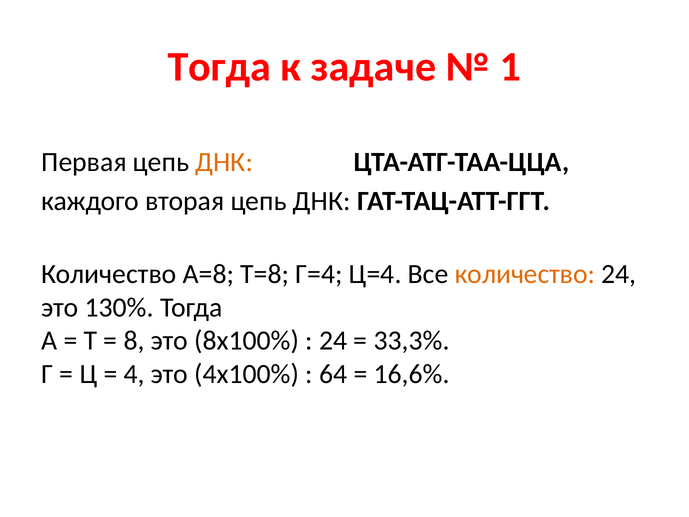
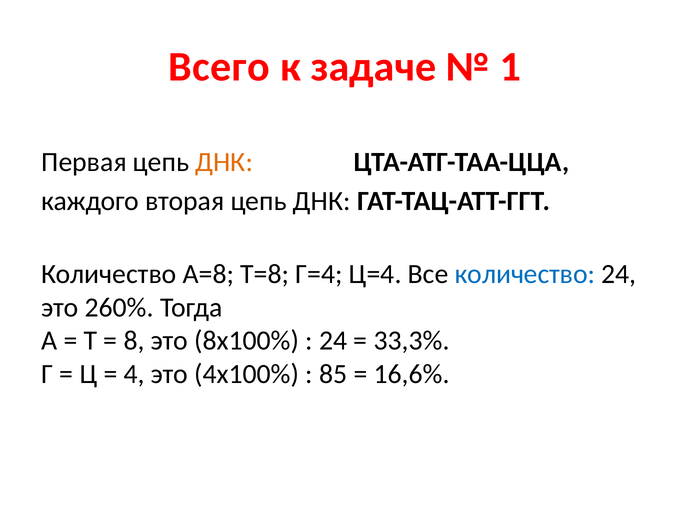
Тогда: Тогда -> Всего (219, 67)
количество colour: orange -> blue (525, 274)
130%: 130% -> 260% (119, 307)
64: 64 -> 85 (333, 374)
